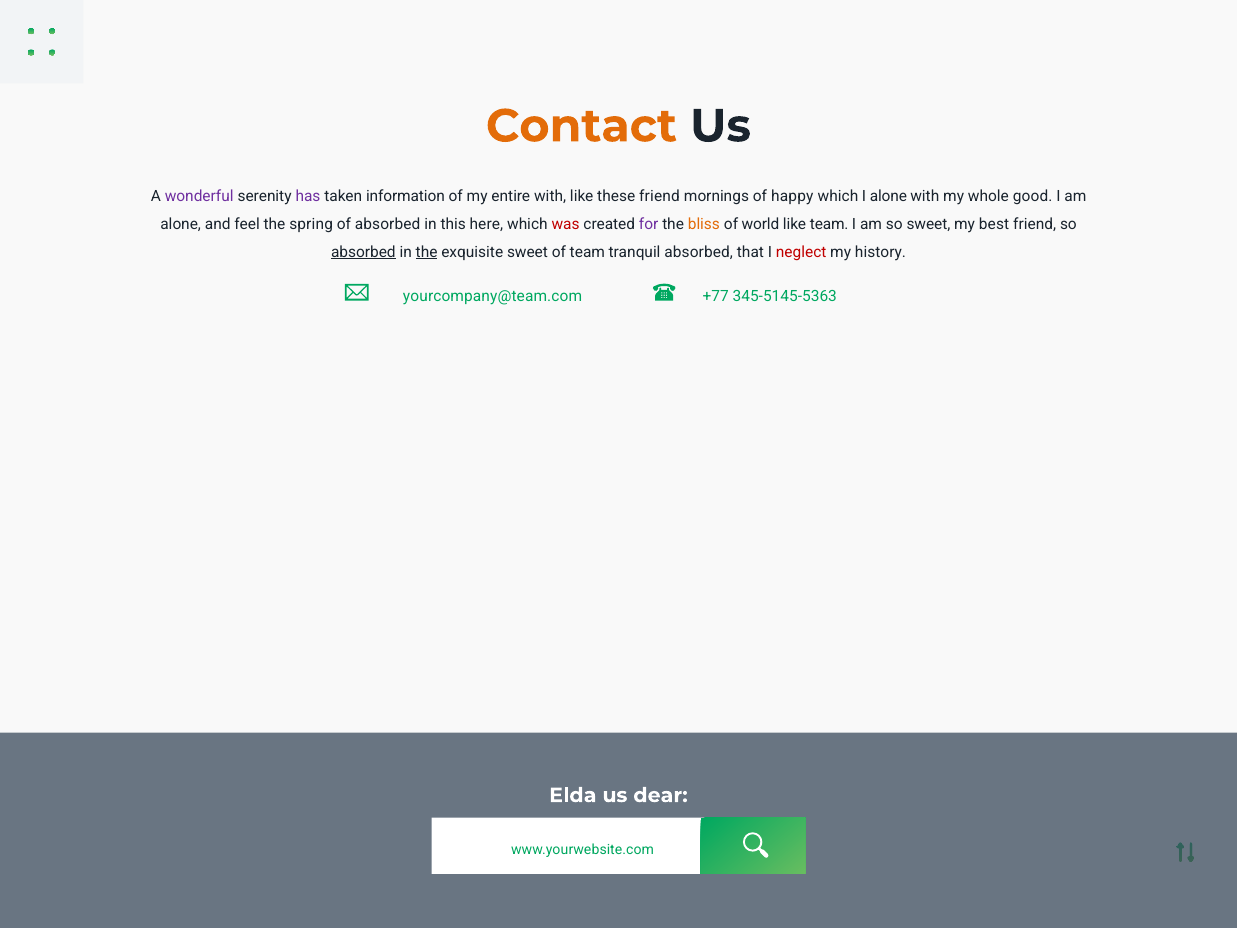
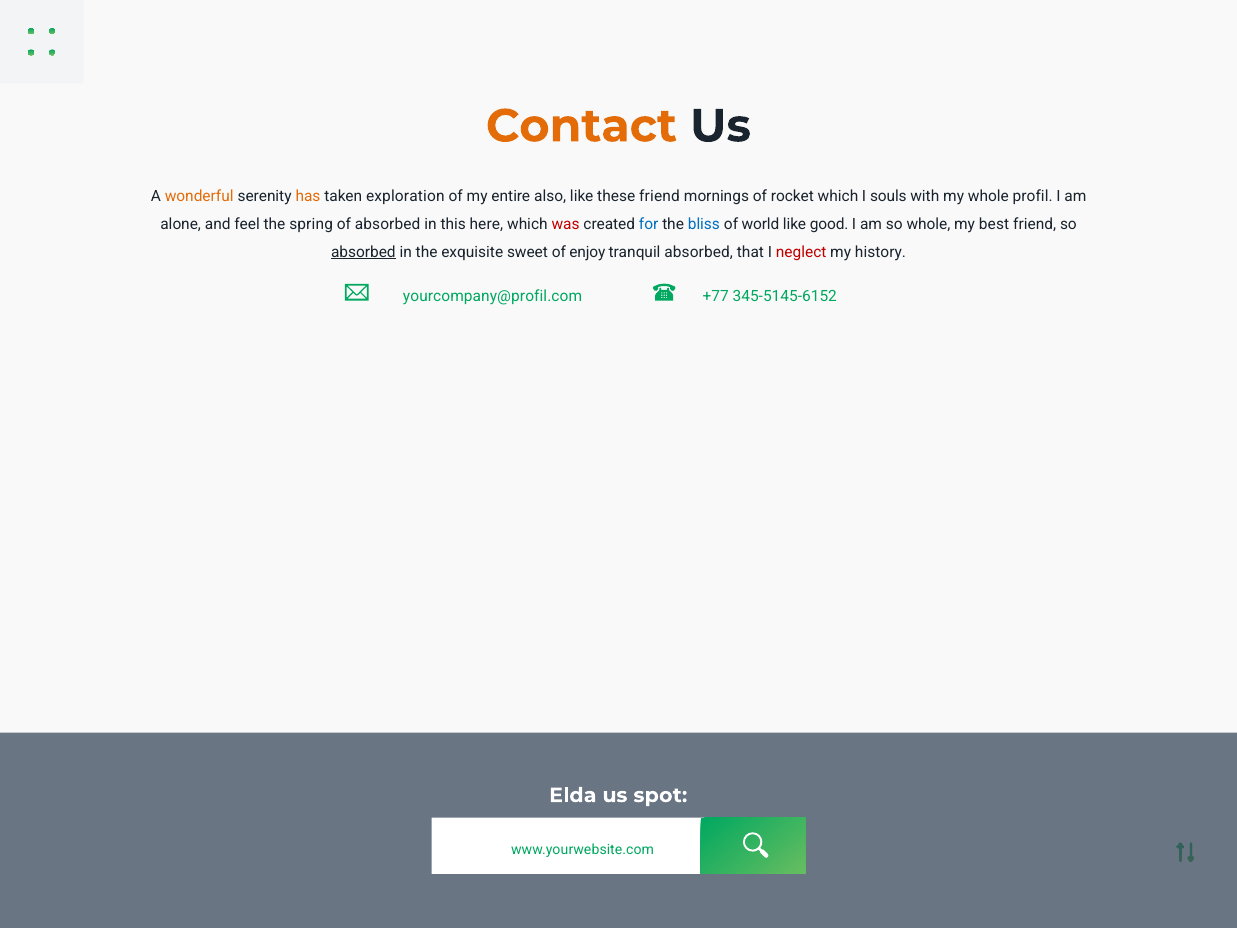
wonderful colour: purple -> orange (199, 196)
has colour: purple -> orange (308, 196)
information: information -> exploration (405, 196)
entire with: with -> also (550, 196)
happy: happy -> rocket (792, 196)
I alone: alone -> souls (888, 196)
good: good -> profil (1033, 196)
for colour: purple -> blue (649, 224)
bliss colour: orange -> blue (704, 224)
like team: team -> good (829, 224)
so sweet: sweet -> whole (928, 224)
the underline: present -> none (427, 252)
of team: team -> enjoy (587, 252)
yourcompany@team.com: yourcompany@team.com -> yourcompany@profil.com (493, 296)
345-5145-5363: 345-5145-5363 -> 345-5145-6152 (785, 296)
dear: dear -> spot (660, 795)
